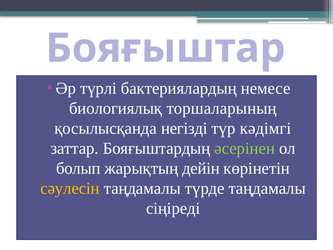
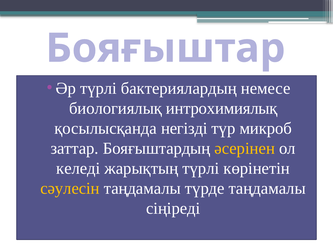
торшаларының: торшаларының -> интрохимиялық (222, 108)
кәдімгі: кәдімгі -> микроб (266, 128)
әсерінен colour: light green -> yellow (245, 148)
болып: болып -> келеді (78, 168)
жарықтың дейін: дейін -> түрлі (201, 168)
